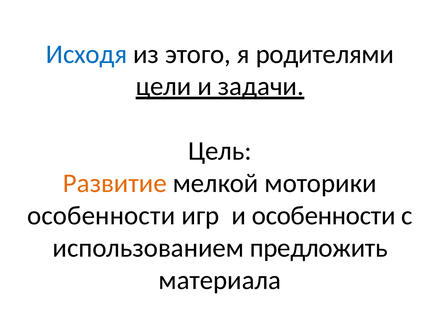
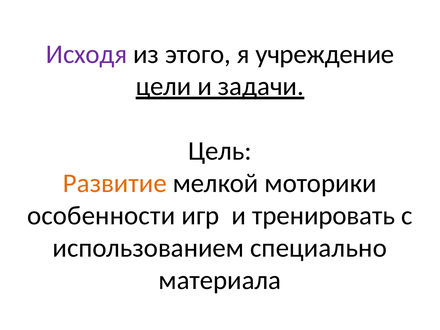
Исходя colour: blue -> purple (87, 54)
родителями: родителями -> учреждение (325, 54)
и особенности: особенности -> тренировать (324, 216)
предложить: предложить -> специально (319, 248)
